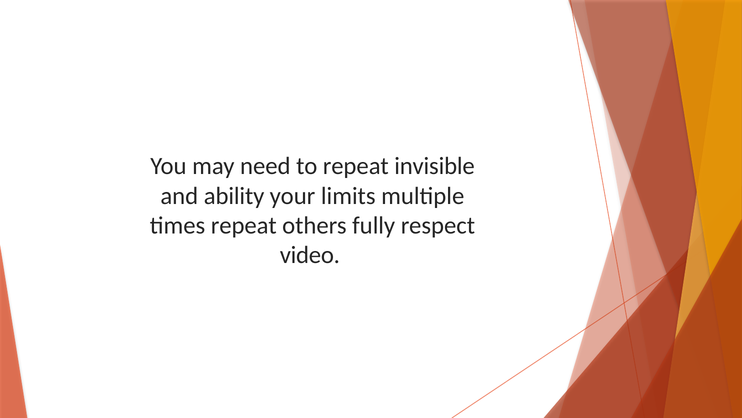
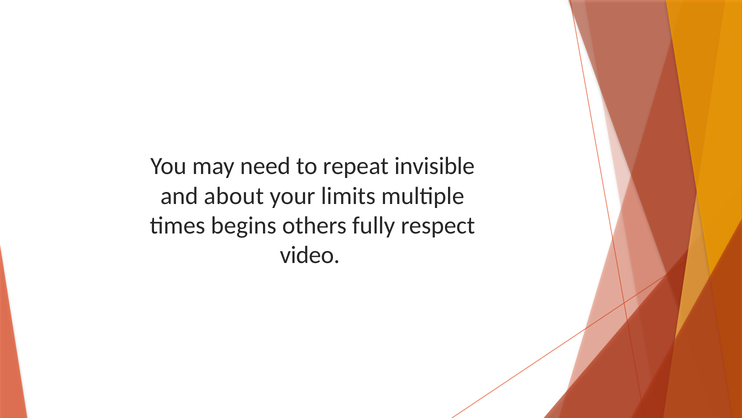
ability: ability -> about (234, 196)
times repeat: repeat -> begins (244, 225)
